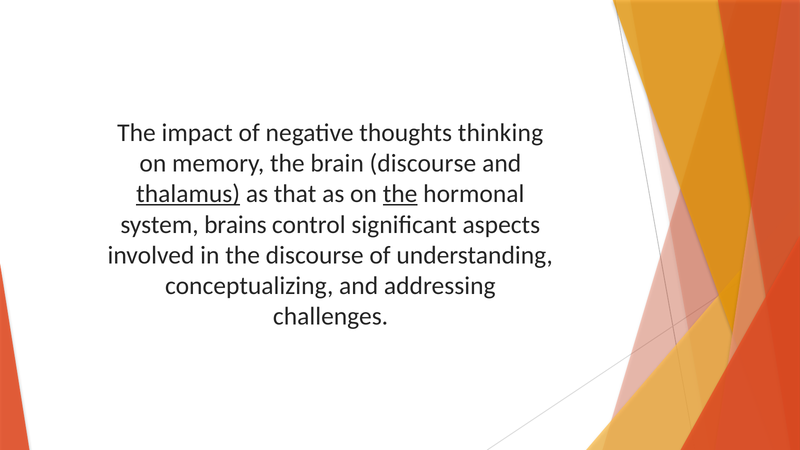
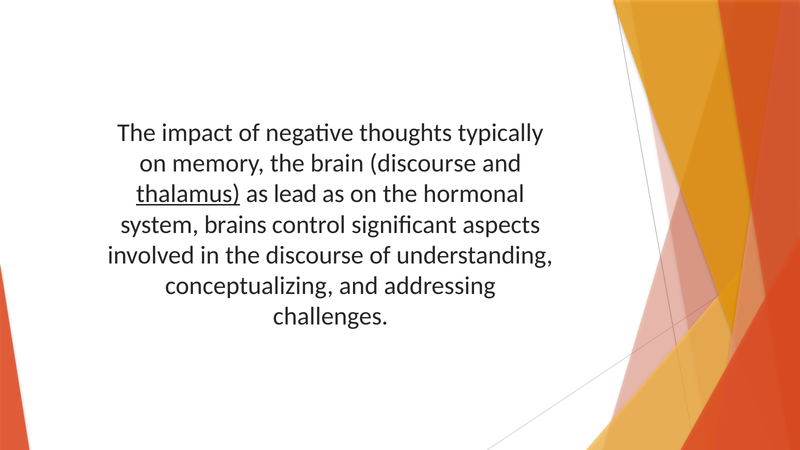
thinking: thinking -> typically (501, 133)
that: that -> lead (295, 194)
the underline: present -> none (400, 194)
